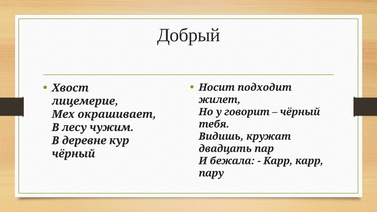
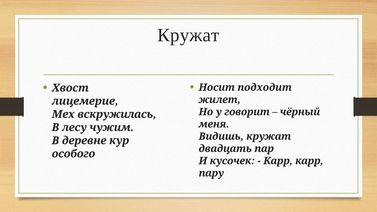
Добрый: Добрый -> Кружат (188, 35)
окрашивает: окрашивает -> вскружилась (117, 114)
тебя: тебя -> меня (214, 124)
чёрный: чёрный -> особого (74, 154)
бежала: бежала -> кусочек (232, 161)
